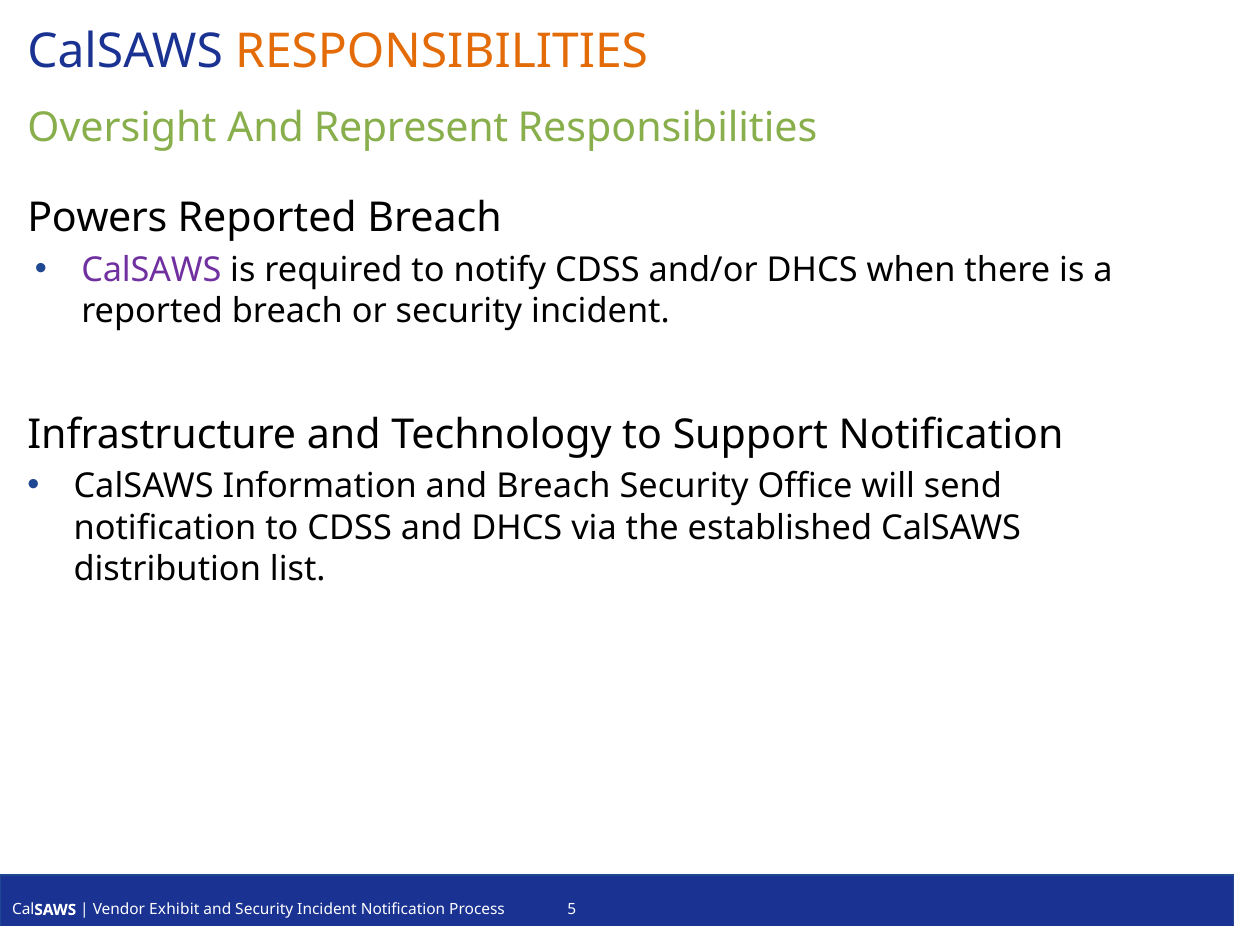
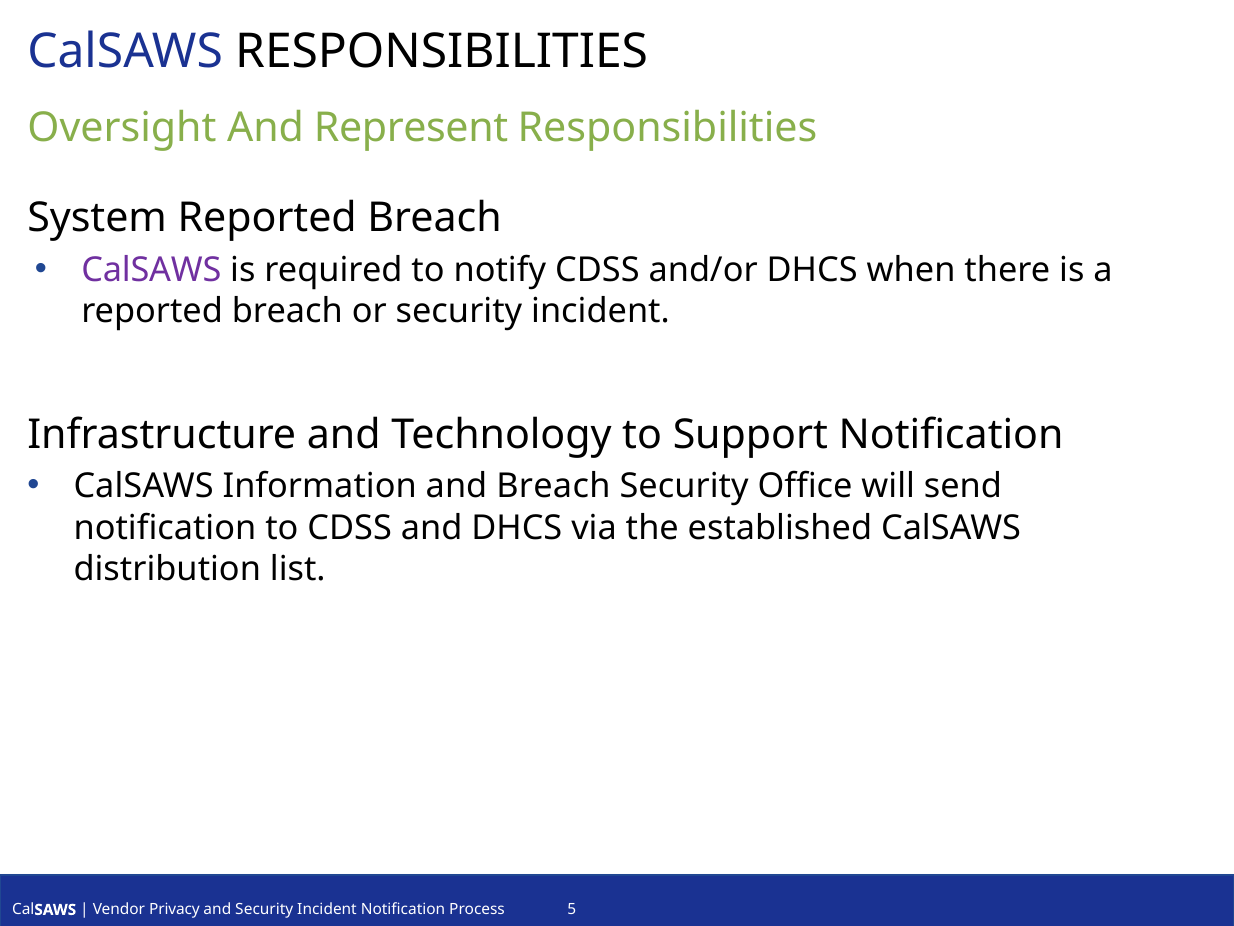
RESPONSIBILITIES colour: orange -> black (442, 51)
Powers: Powers -> System (97, 218)
Exhibit: Exhibit -> Privacy (174, 909)
